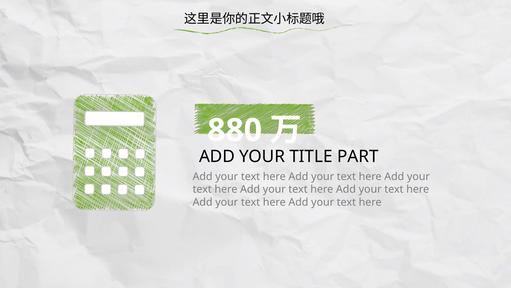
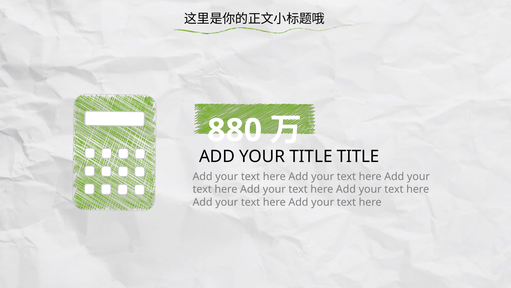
TITLE PART: PART -> TITLE (358, 156)
